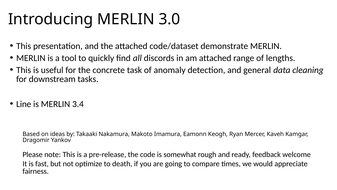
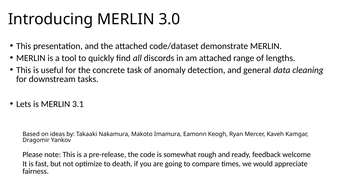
Line: Line -> Lets (24, 104)
3.4: 3.4 -> 3.1 (78, 104)
